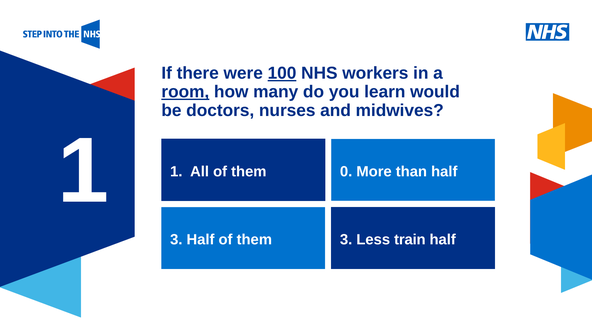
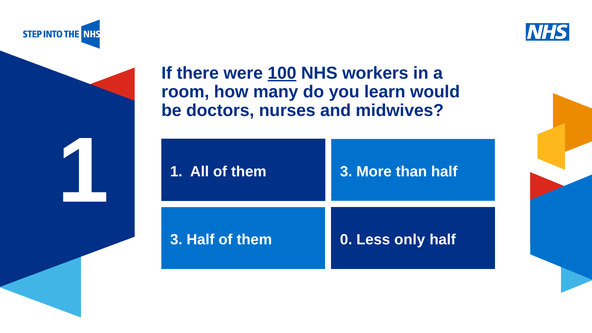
room underline: present -> none (185, 92)
them 0: 0 -> 3 (346, 172)
them 3: 3 -> 0 (346, 240)
train: train -> only (410, 240)
